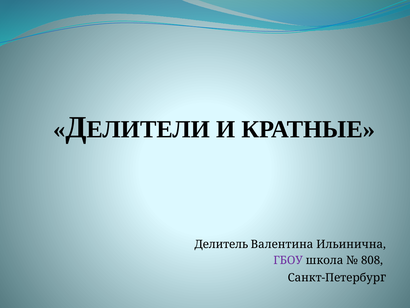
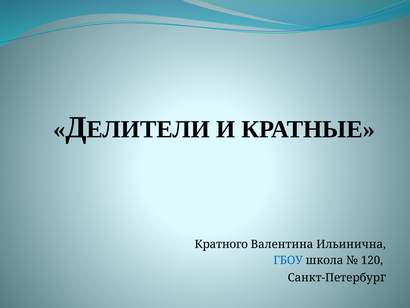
Делитель: Делитель -> Кратного (221, 244)
ГБОУ colour: purple -> blue (288, 260)
808: 808 -> 120 (372, 260)
